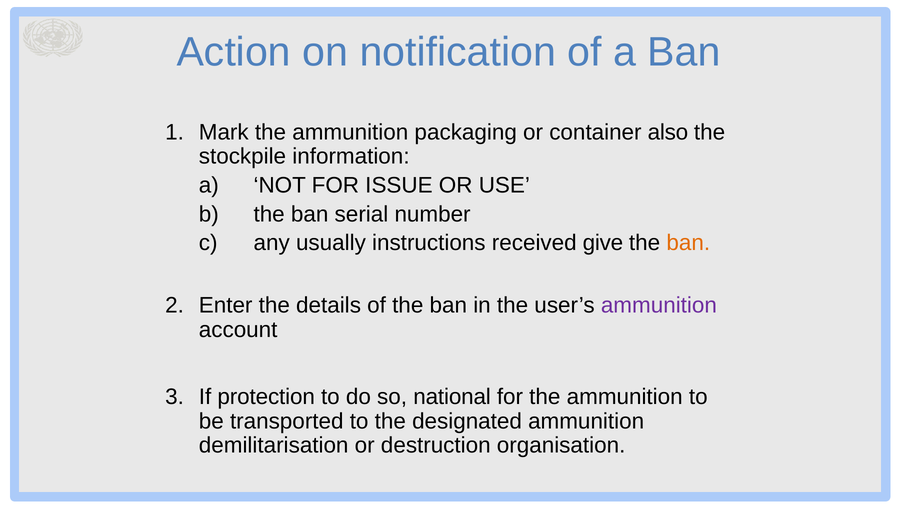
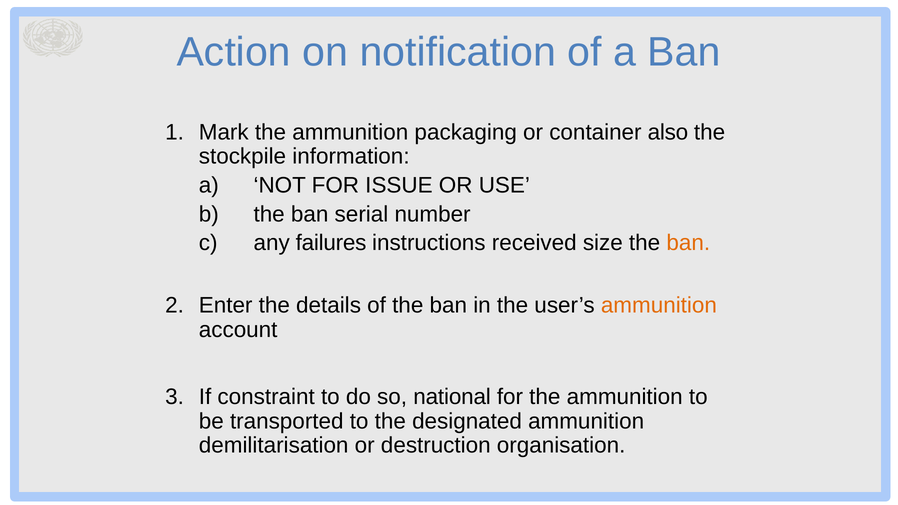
usually: usually -> failures (331, 243)
give: give -> size (603, 243)
ammunition colour: purple -> orange (659, 306)
protection: protection -> constraint (266, 397)
